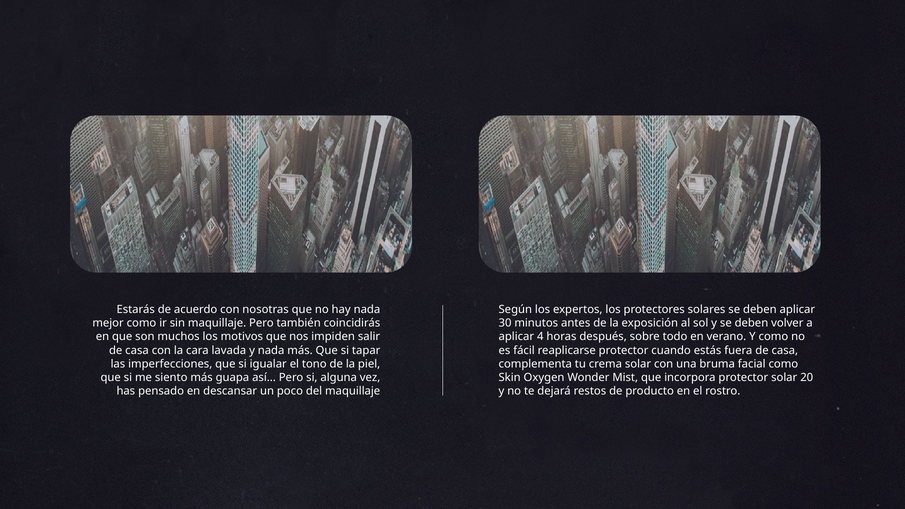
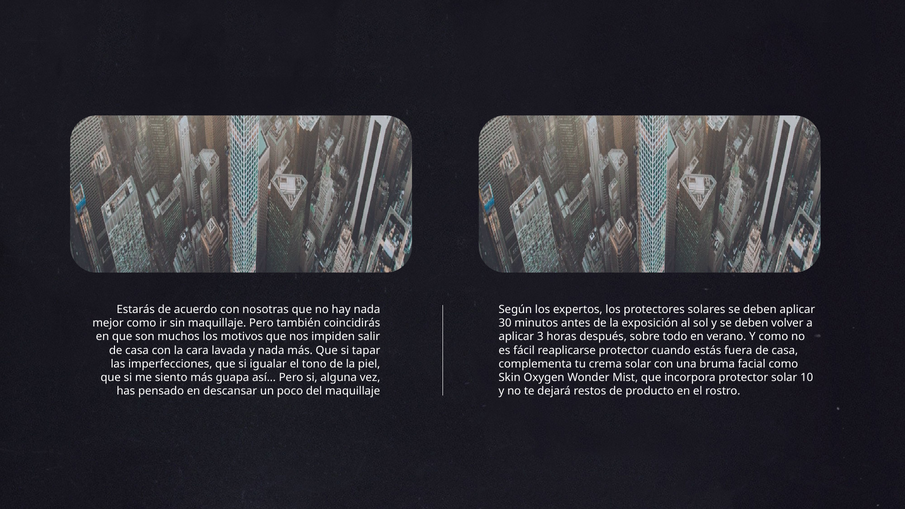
4: 4 -> 3 (540, 337)
20: 20 -> 10 (807, 377)
